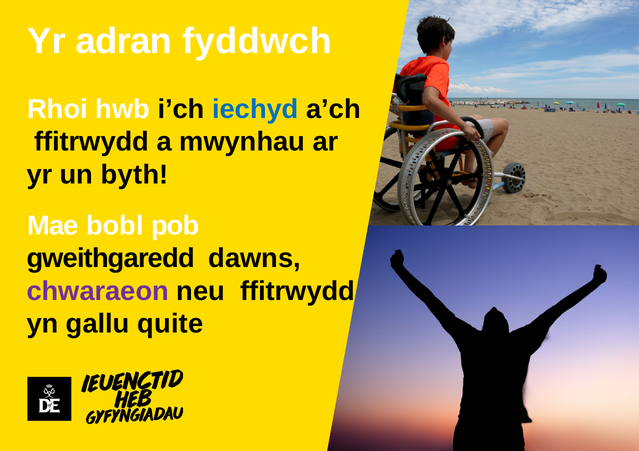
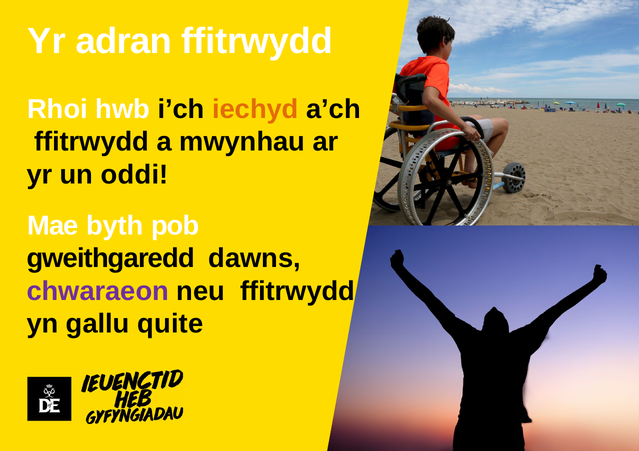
adran fyddwch: fyddwch -> fﬁtrwydd (257, 41)
iechyd colour: blue -> orange (255, 109)
byth: byth -> oddi (135, 175)
bobl: bobl -> byth (115, 226)
